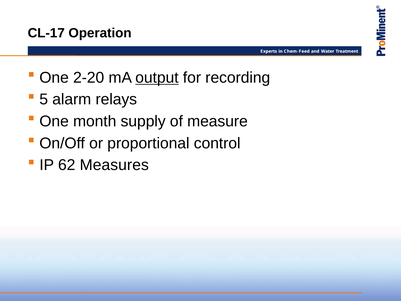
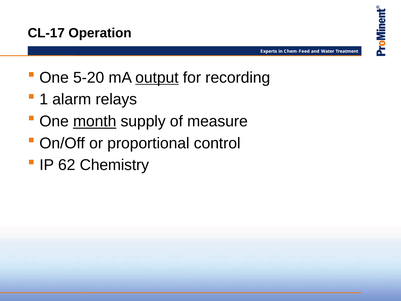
2-20: 2-20 -> 5-20 (89, 78)
5: 5 -> 1 (44, 99)
month underline: none -> present (95, 121)
Measures: Measures -> Chemistry (114, 165)
